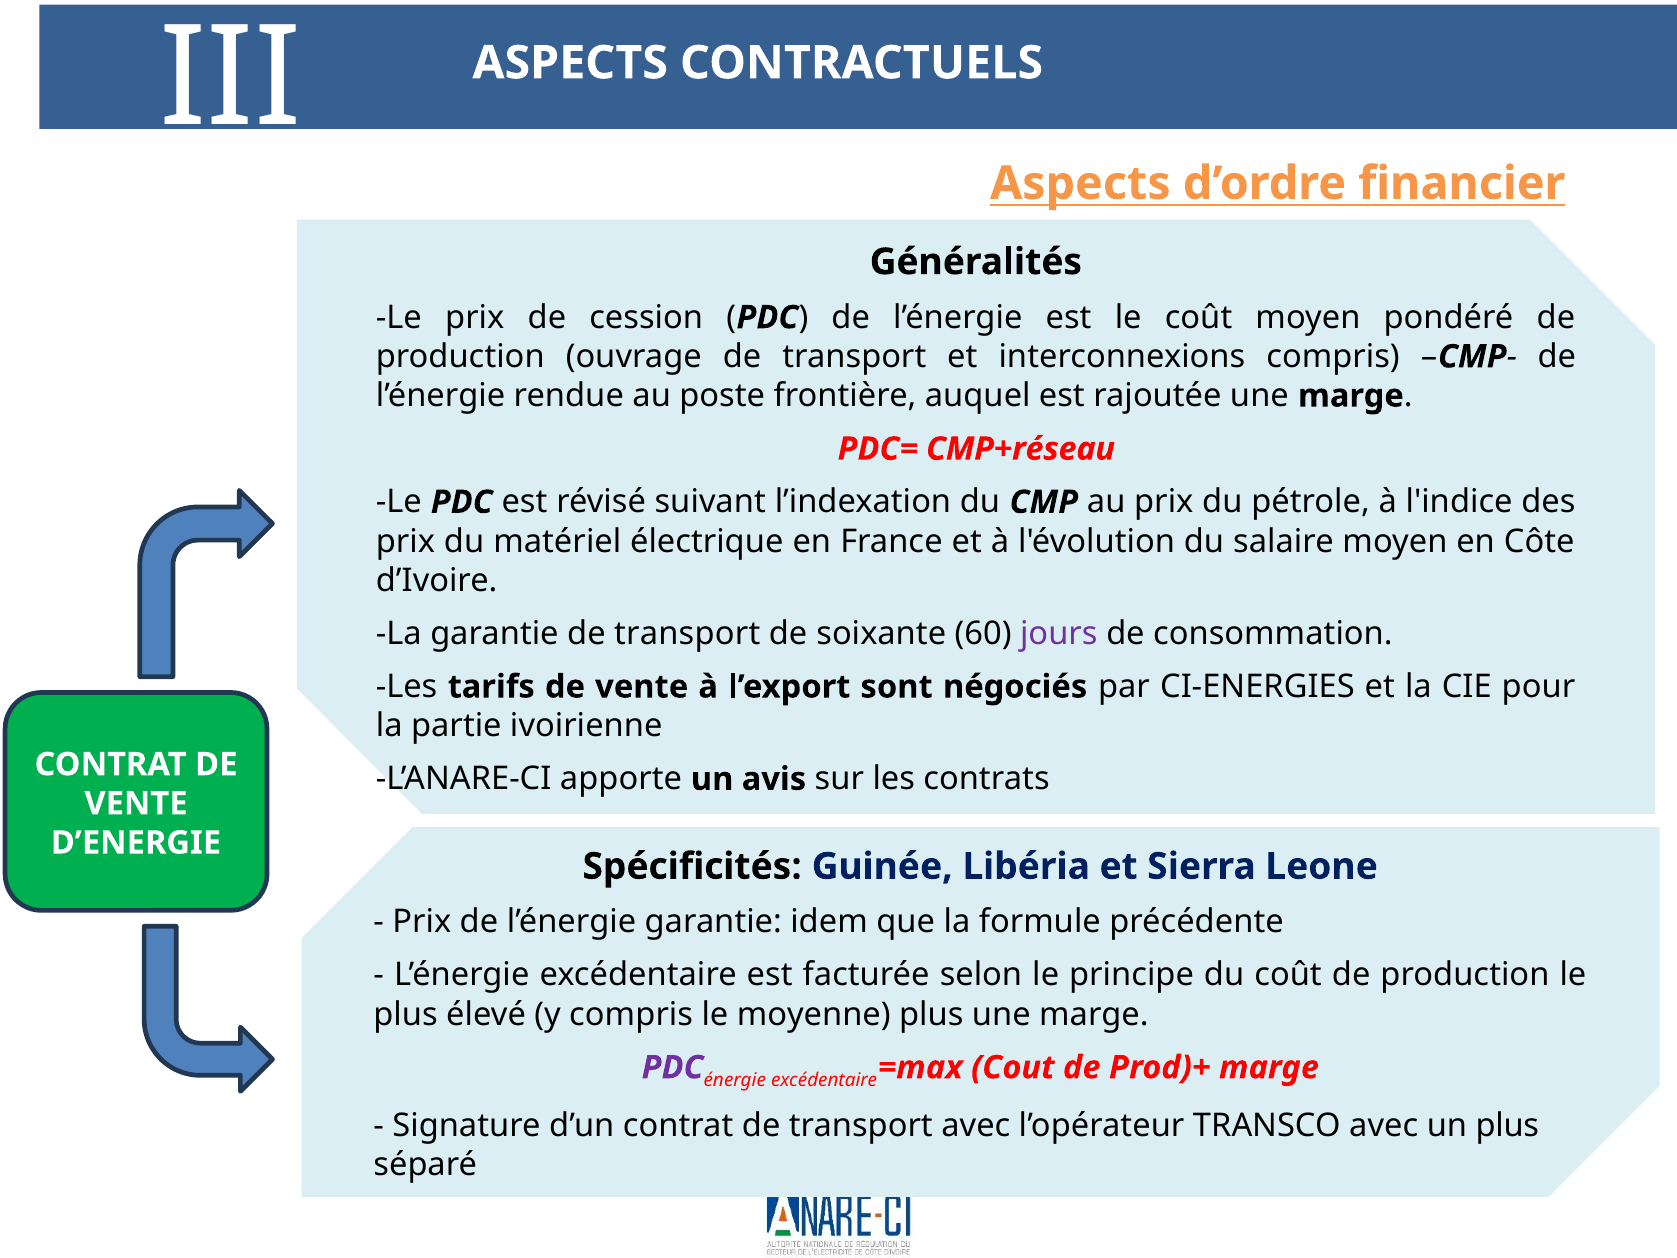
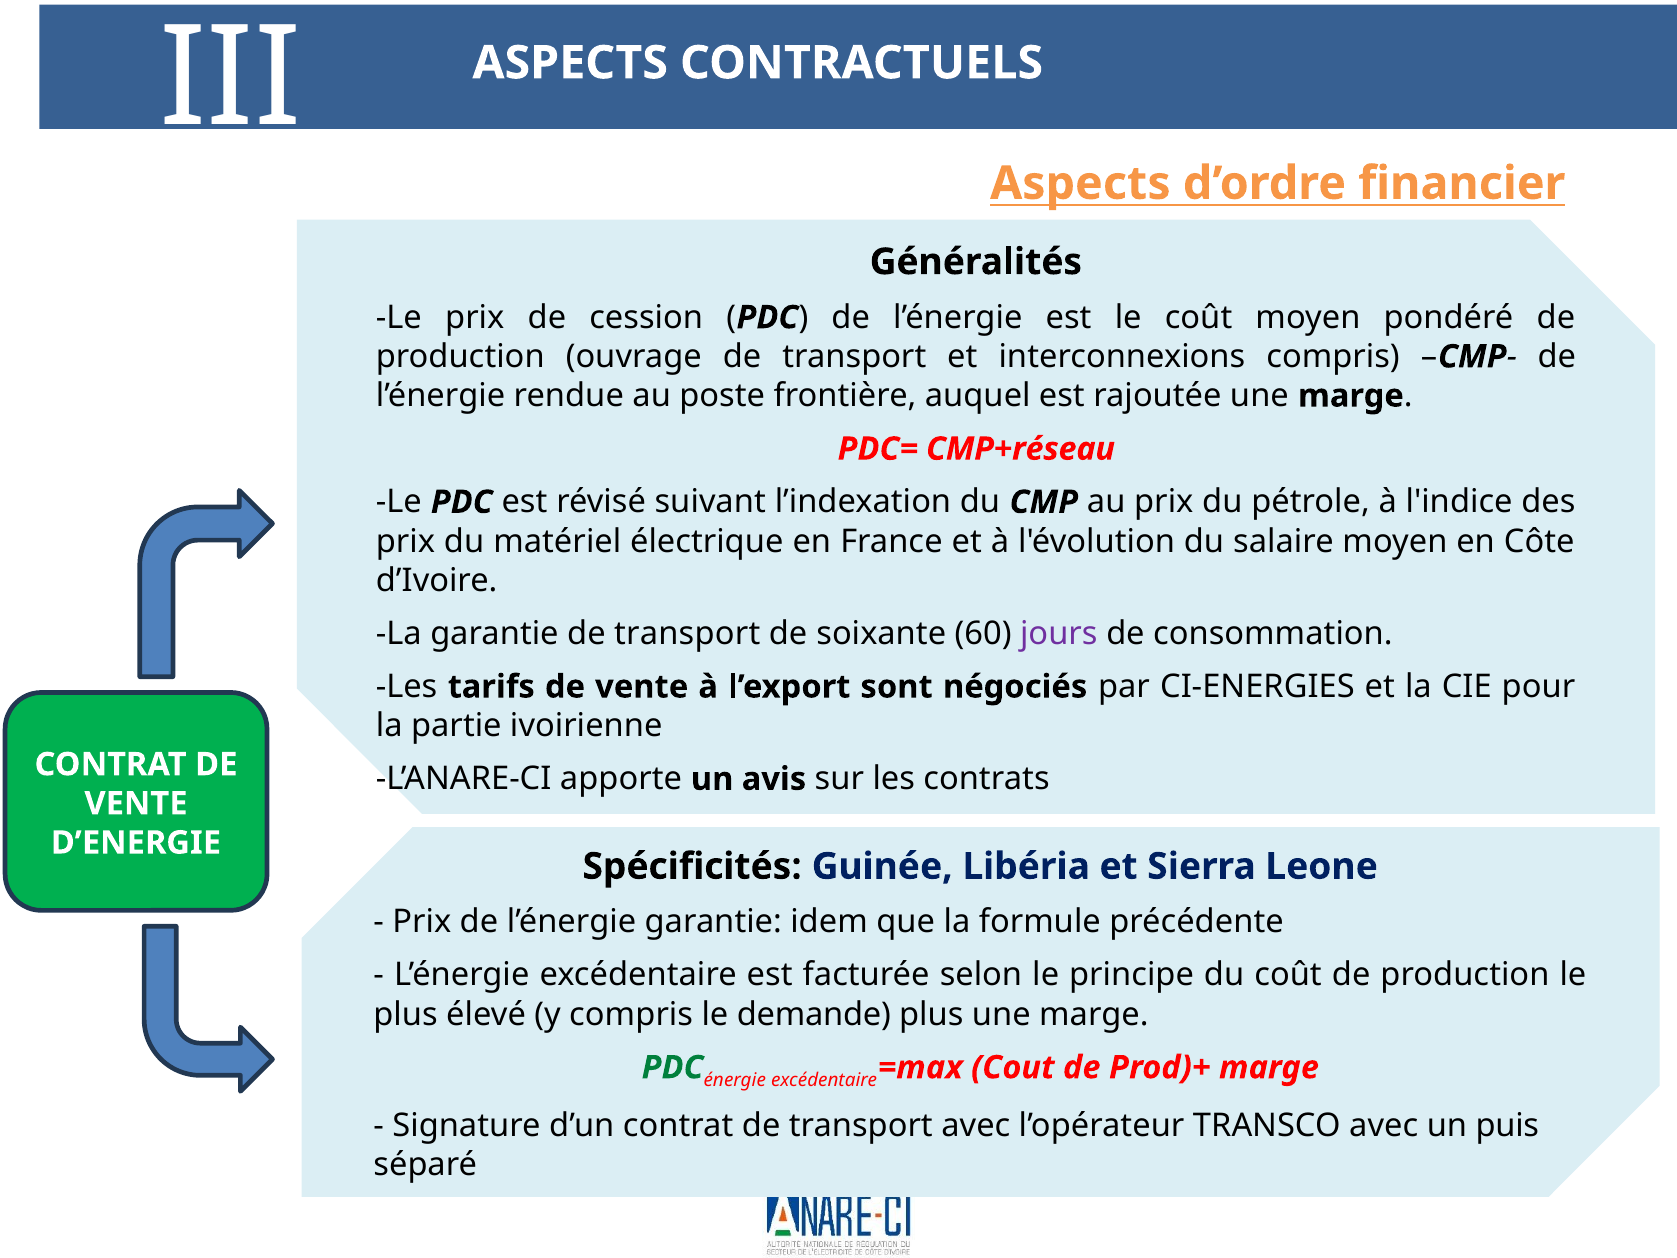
moyenne: moyenne -> demande (814, 1014)
PDC colour: purple -> green (673, 1067)
un plus: plus -> puis (1507, 1126)
